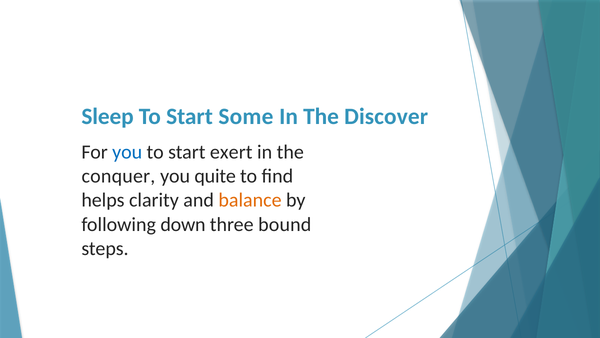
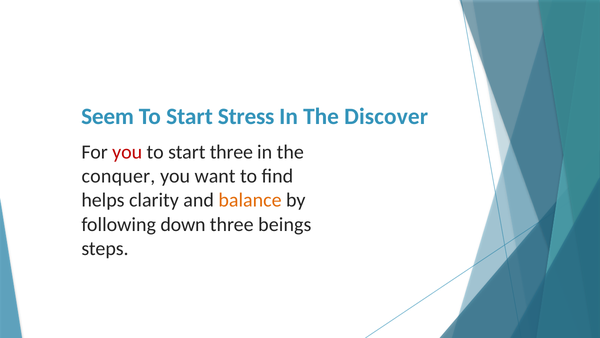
Sleep: Sleep -> Seem (108, 116)
Some: Some -> Stress (246, 116)
you colour: blue -> red (127, 152)
start exert: exert -> three (231, 152)
quite: quite -> want (215, 176)
bound: bound -> beings (285, 224)
